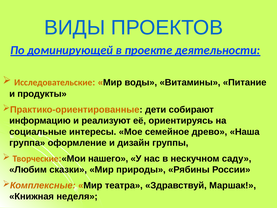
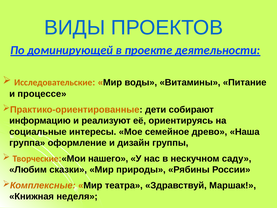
продукты: продукты -> процессе (42, 94)
